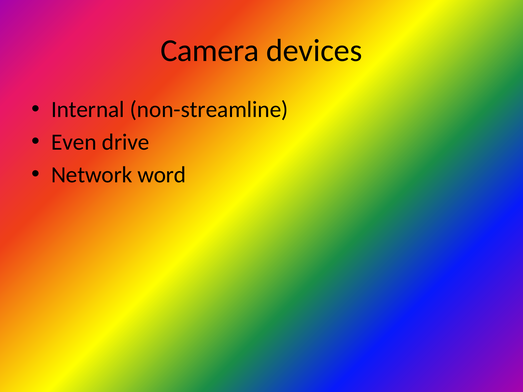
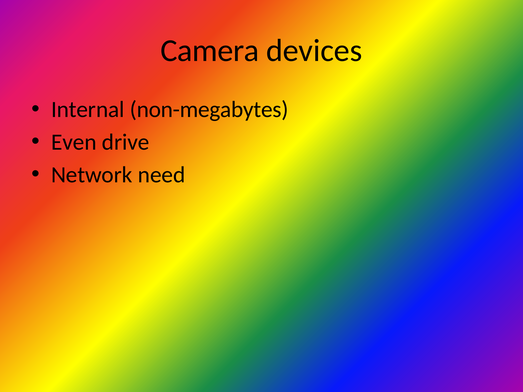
non-streamline: non-streamline -> non-megabytes (209, 110)
word: word -> need (162, 175)
